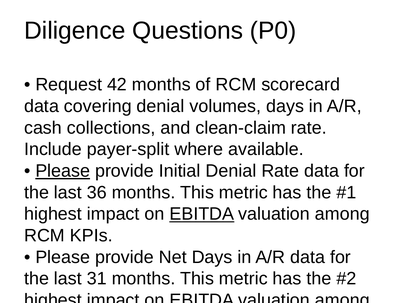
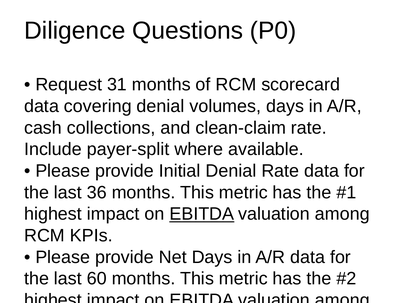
42: 42 -> 31 (117, 85)
Please underline: present -> none (63, 171)
31: 31 -> 60 (97, 278)
